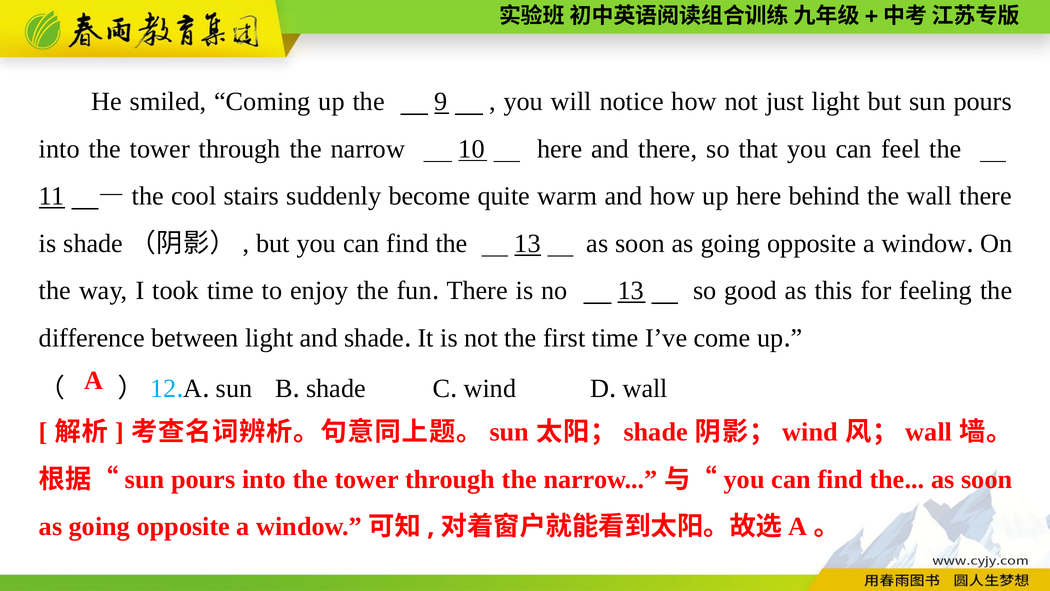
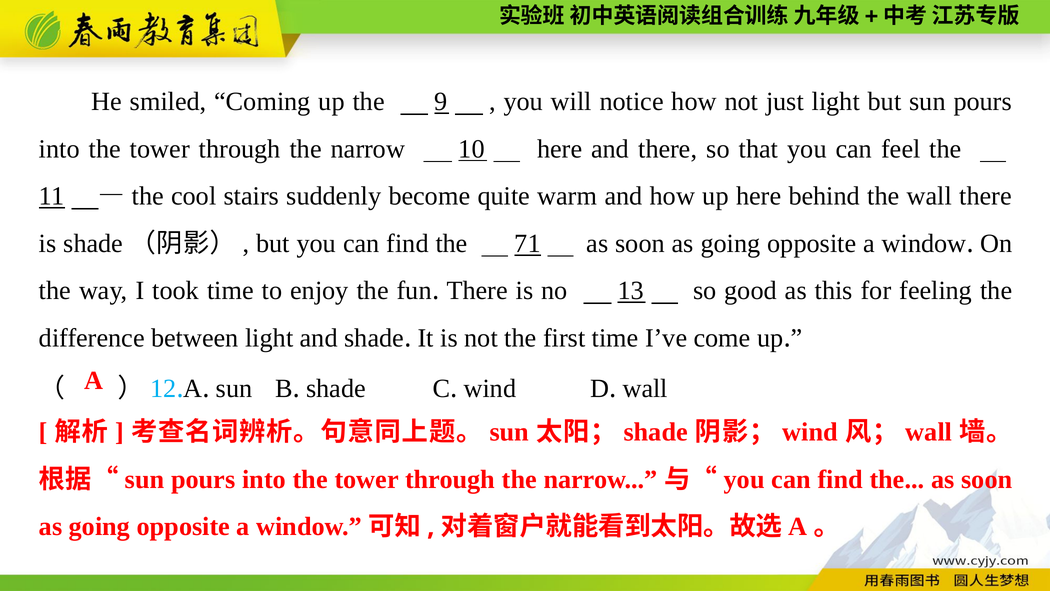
the 13: 13 -> 71 (528, 243)
